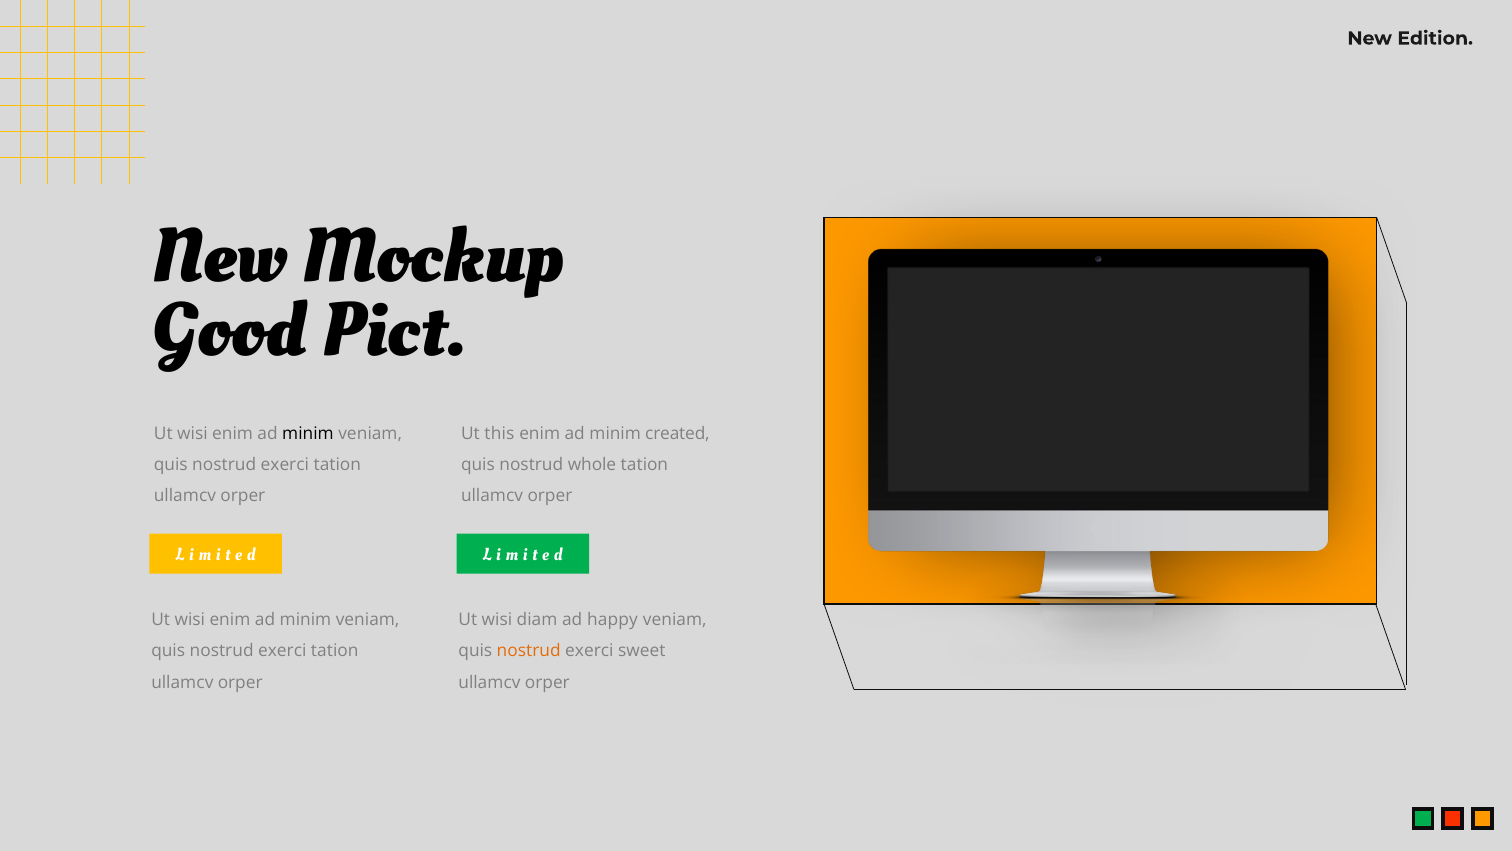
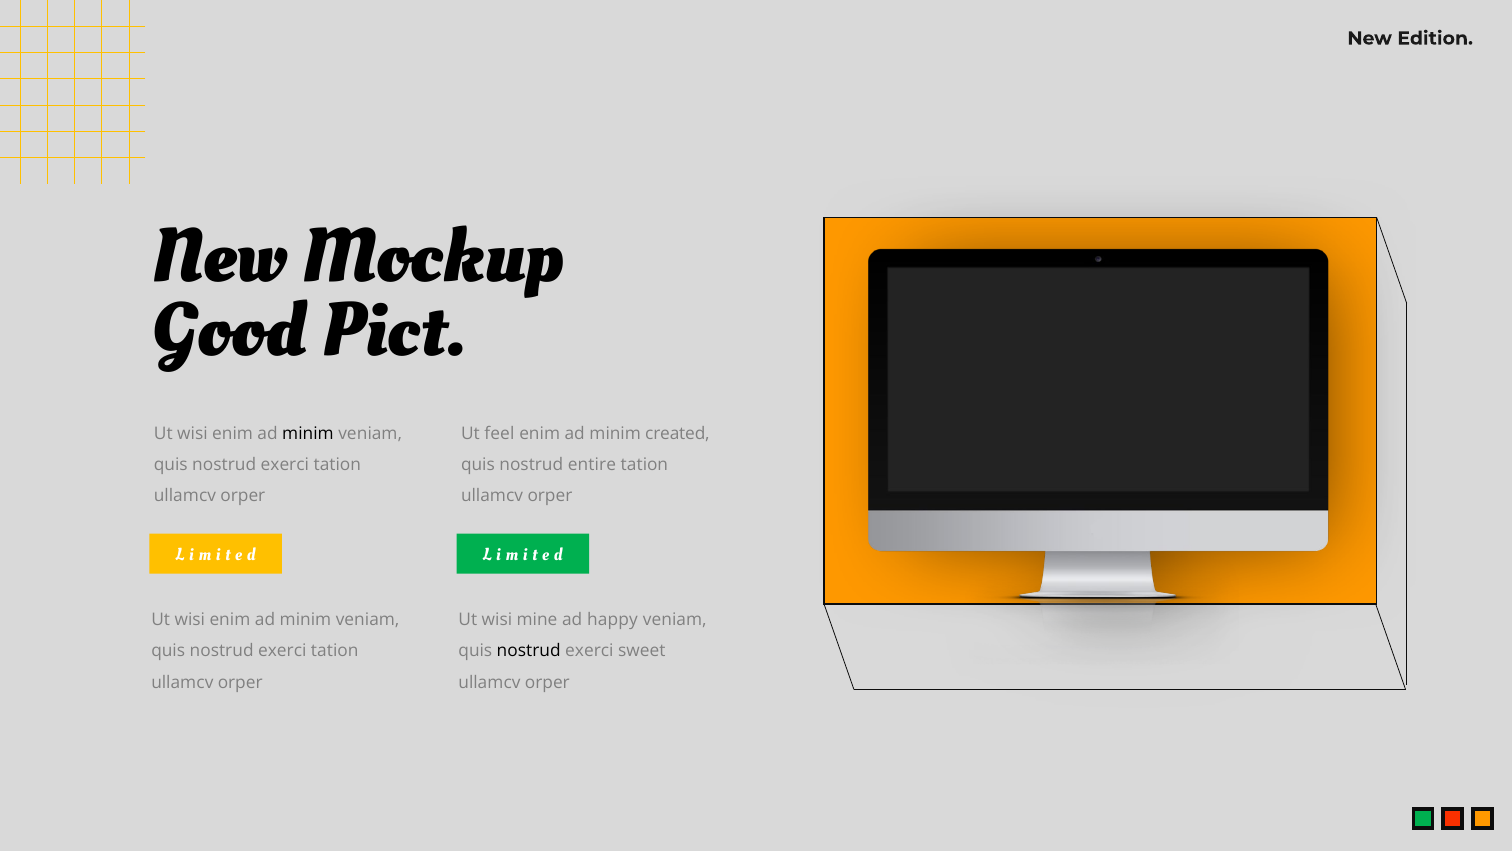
this: this -> feel (499, 433)
whole: whole -> entire (592, 464)
diam: diam -> mine (537, 620)
nostrud colour: orange -> black (529, 651)
